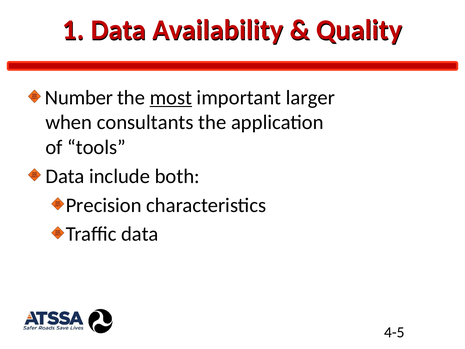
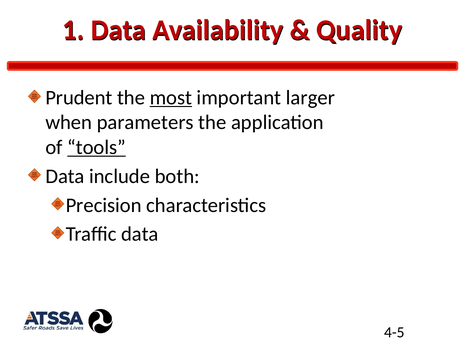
Number: Number -> Prudent (79, 98)
consultants: consultants -> parameters (145, 122)
tools underline: none -> present (97, 147)
